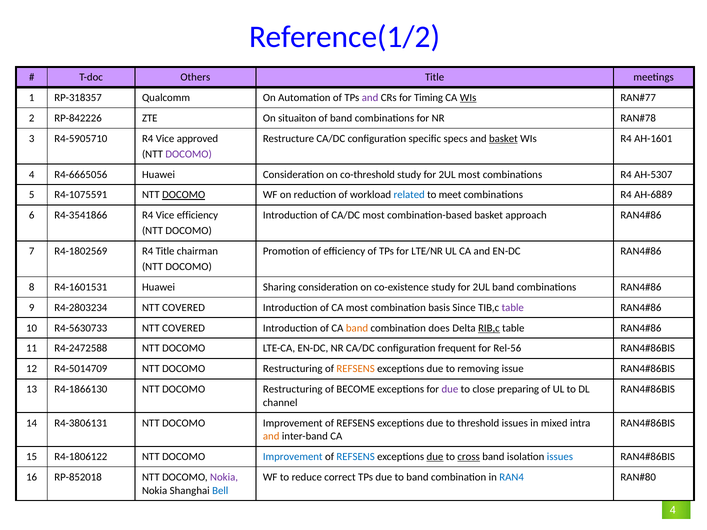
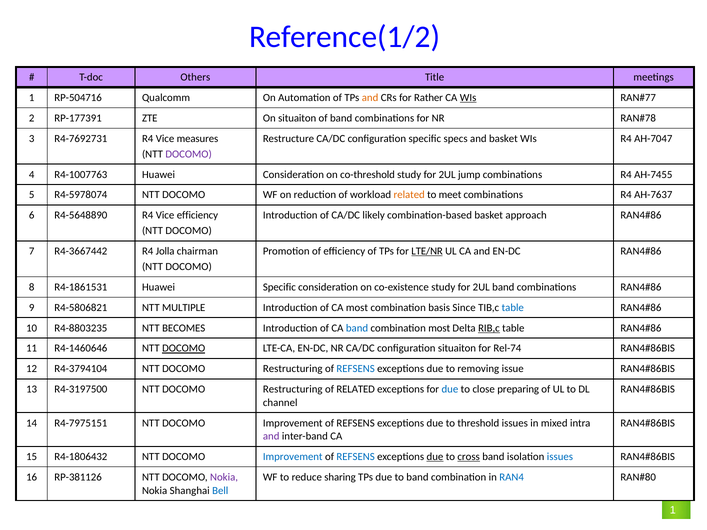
RP-318357: RP-318357 -> RP-504716 (78, 98)
and colour: purple -> orange (370, 98)
Timing: Timing -> Rather (429, 98)
RP-842226: RP-842226 -> RP-177391 (78, 118)
R4-5905710: R4-5905710 -> R4-7692731 (81, 139)
approved: approved -> measures (197, 139)
basket underline: present -> none (503, 139)
AH-1601: AH-1601 -> AH-7047 (653, 139)
R4-6665056: R4-6665056 -> R4-1007763 (81, 175)
2UL most: most -> jump (469, 175)
AH-5307: AH-5307 -> AH-7455 (653, 175)
R4-1075591: R4-1075591 -> R4-5978074 (81, 195)
DOCOMO underline: present -> none (184, 195)
related colour: blue -> orange (409, 195)
AH-6889: AH-6889 -> AH-7637 (653, 195)
R4-3541866: R4-3541866 -> R4-5648890 (81, 215)
CA/DC most: most -> likely (374, 215)
R4-1802569: R4-1802569 -> R4-3667442 (81, 251)
R4 Title: Title -> Jolla (165, 251)
LTE/NR underline: none -> present (427, 251)
R4-1601531: R4-1601531 -> R4-1861531 (81, 287)
Huawei Sharing: Sharing -> Specific (279, 287)
R4-2803234: R4-2803234 -> R4-5806821 (81, 308)
COVERED: COVERED -> MULTIPLE (184, 308)
table colour: purple -> blue (513, 308)
R4-5630733: R4-5630733 -> R4-8803235 (81, 328)
COVERED: COVERED -> BECOMES (184, 328)
band colour: orange -> blue (357, 328)
combination does: does -> most (439, 328)
R4-2472588: R4-2472588 -> R4-1460646 (81, 349)
DOCOMO underline: none -> present (184, 349)
configuration frequent: frequent -> situaiton (457, 349)
Rel-56: Rel-56 -> Rel-74 (507, 349)
R4-5014709: R4-5014709 -> R4-3794104 (81, 369)
REFSENS colour: orange -> blue (356, 369)
R4-1866130: R4-1866130 -> R4-3197500 (81, 389)
of BECOME: BECOME -> RELATED (356, 389)
due colour: purple -> blue (450, 389)
R4-3806131: R4-3806131 -> R4-7975151 (81, 423)
and colour: orange -> purple (271, 437)
R4-1806122: R4-1806122 -> R4-1806432 (81, 457)
RP-852018: RP-852018 -> RP-381126 (78, 477)
correct: correct -> sharing (340, 477)
4: 4 -> 1 (673, 511)
